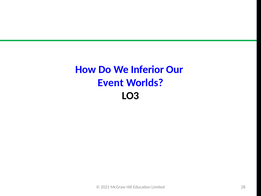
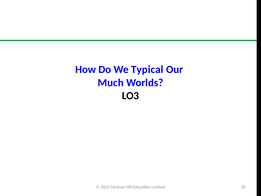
Inferior: Inferior -> Typical (147, 69)
Event: Event -> Much (111, 83)
